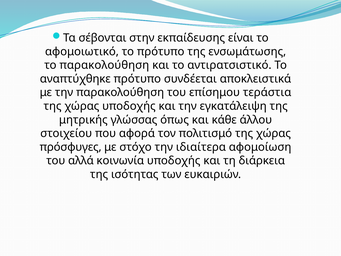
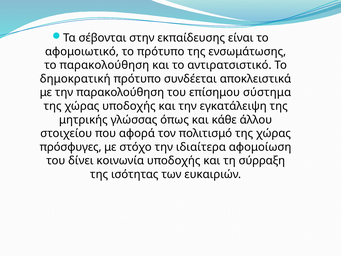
αναπτύχθηκε: αναπτύχθηκε -> δημοκρατική (75, 79)
τεράστια: τεράστια -> σύστημα (267, 92)
αλλά: αλλά -> δίνει (81, 161)
διάρκεια: διάρκεια -> σύρραξη (262, 161)
